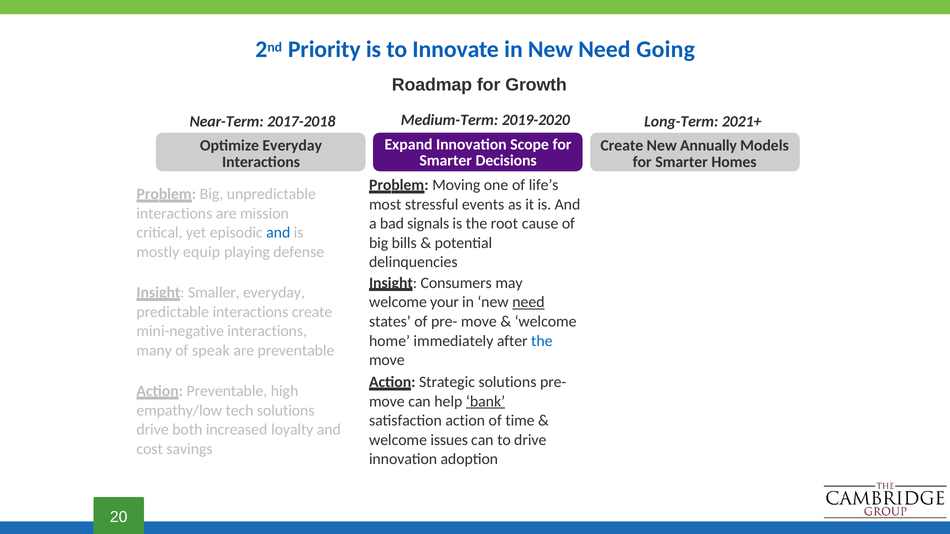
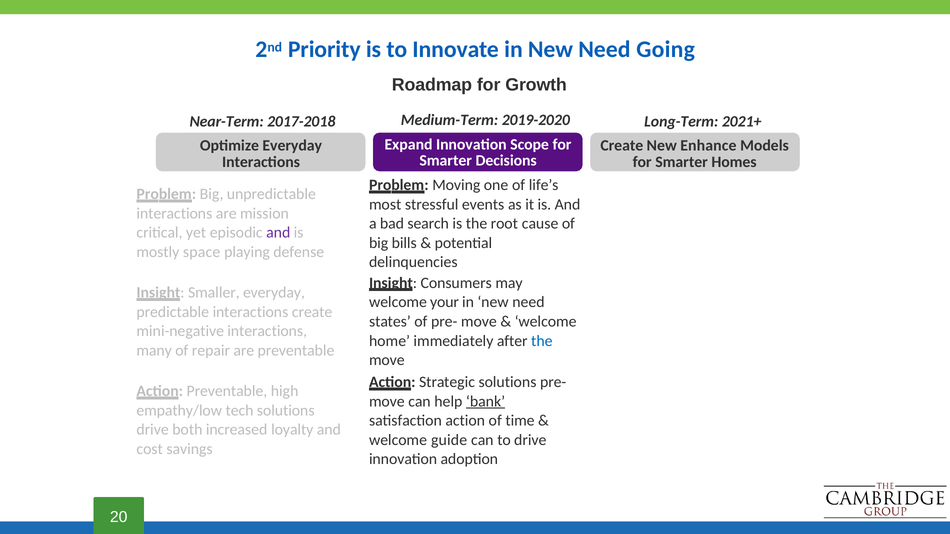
Annually: Annually -> Enhance (708, 146)
signals: signals -> search (428, 224)
and colour: blue -> purple (278, 233)
equip: equip -> space (202, 252)
need underline: present -> none (528, 302)
speak: speak -> repair (211, 351)
issues: issues -> guide (449, 440)
